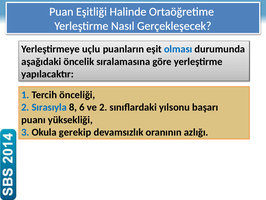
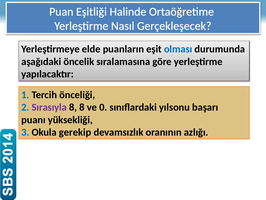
uçlu: uçlu -> elde (91, 49)
Sırasıyla colour: blue -> purple (49, 107)
8 6: 6 -> 8 (82, 107)
ve 2: 2 -> 0 (103, 107)
